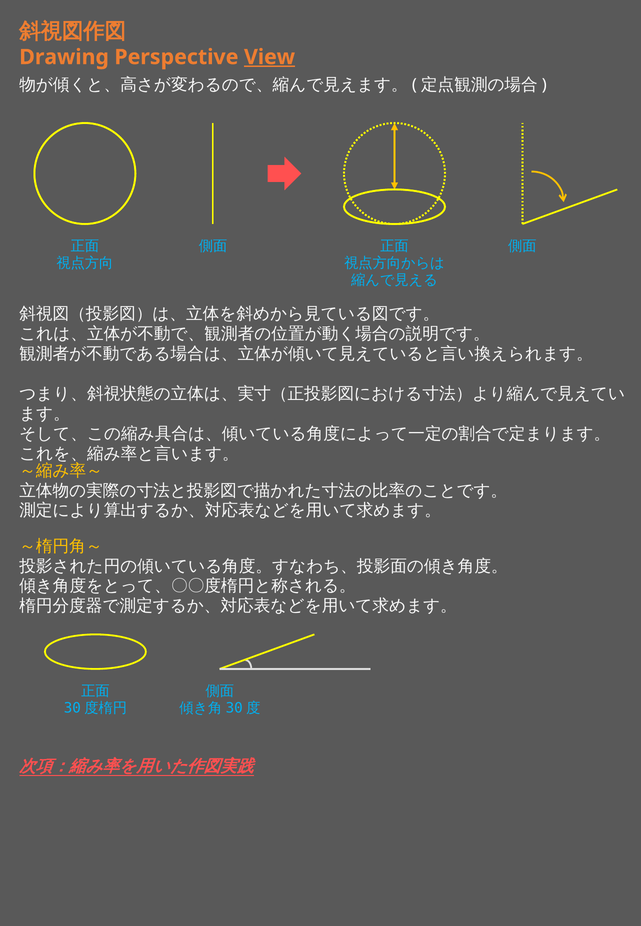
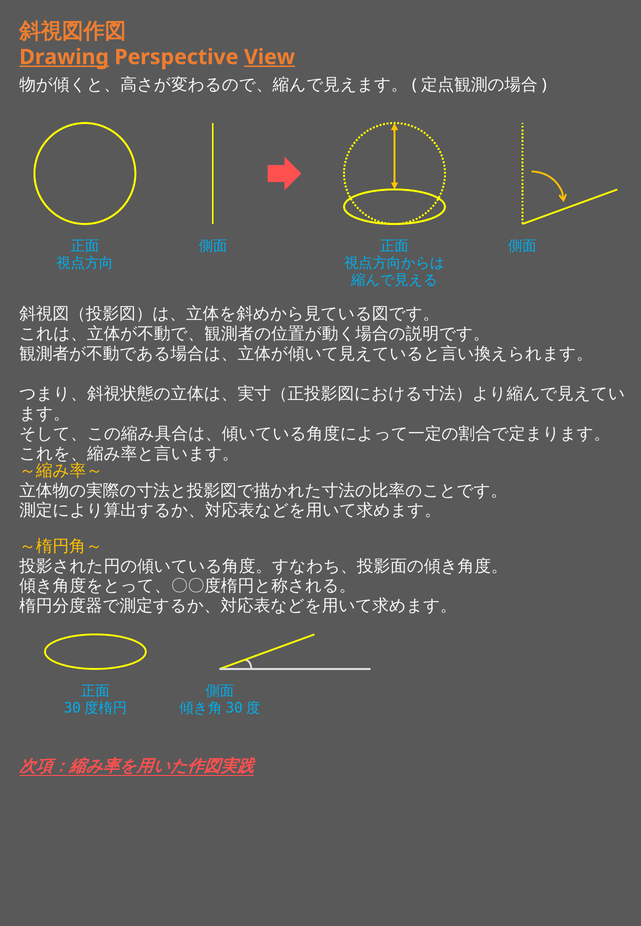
Drawing underline: none -> present (64, 57)
